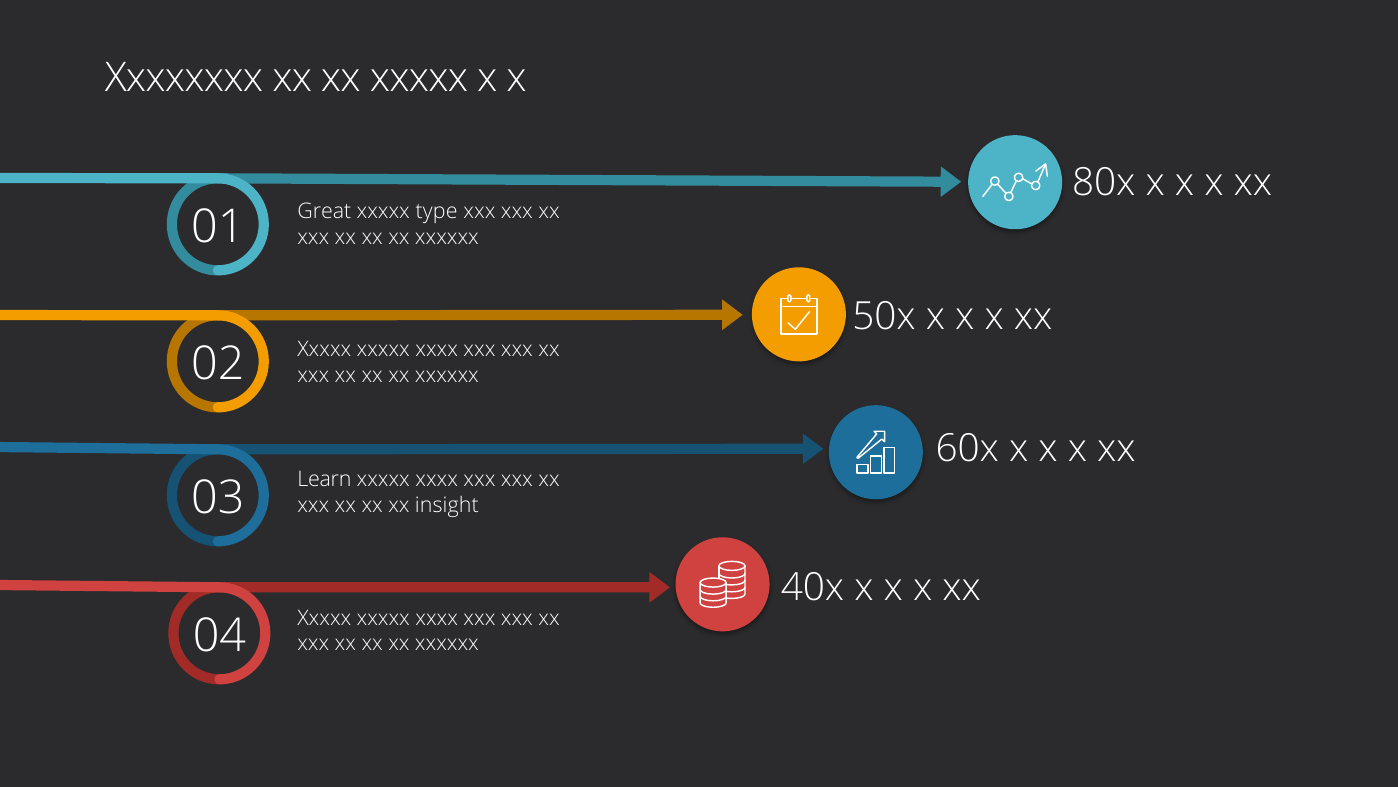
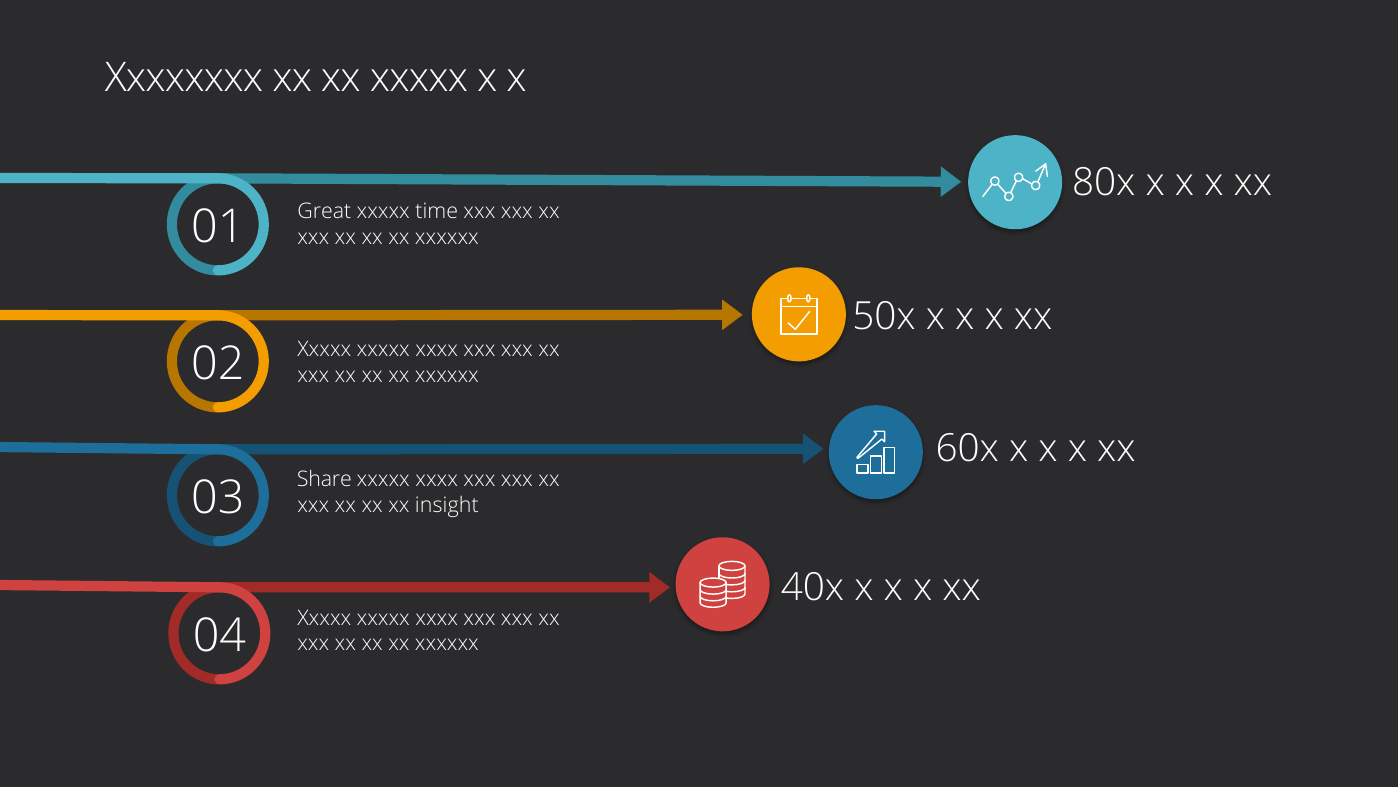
type: type -> time (437, 211)
Learn: Learn -> Share (324, 479)
